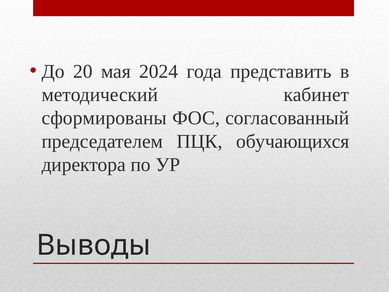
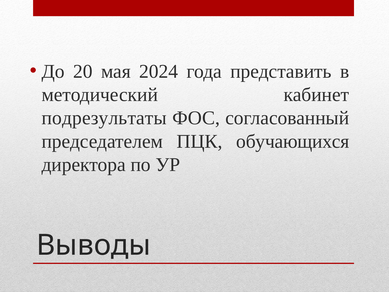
сформированы: сформированы -> подрезультаты (104, 118)
